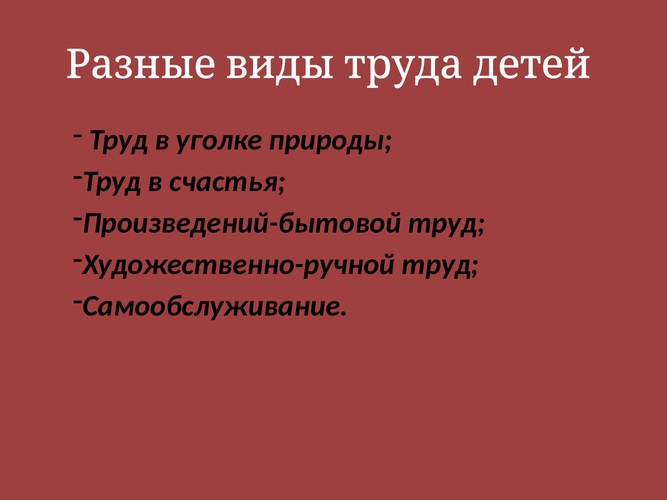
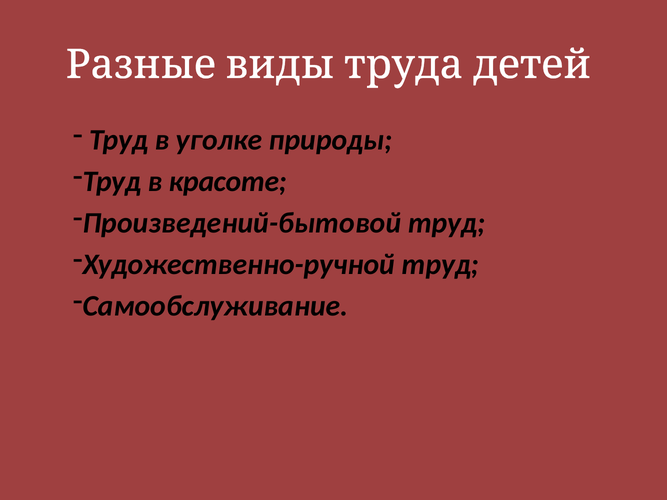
счастья: счастья -> красоте (228, 181)
